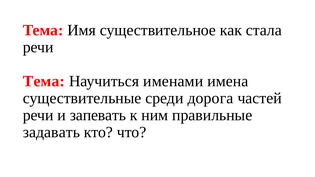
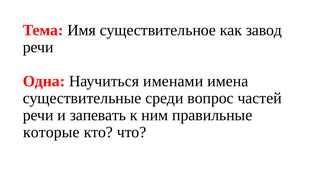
стала: стала -> завод (264, 30)
Тема: Тема -> Одна (44, 81)
дорога: дорога -> вопрос (211, 98)
задавать: задавать -> которые (51, 132)
